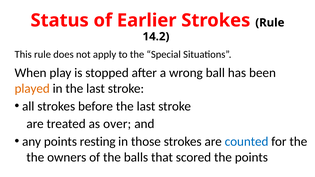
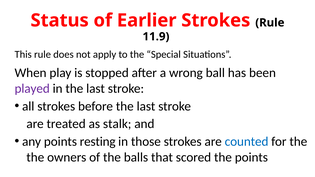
14.2: 14.2 -> 11.9 (156, 37)
played colour: orange -> purple (32, 89)
over: over -> stalk (117, 124)
